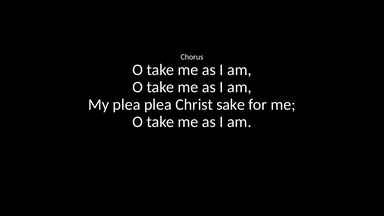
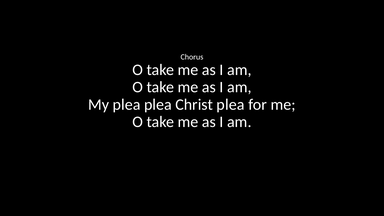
Christ sake: sake -> plea (231, 104)
